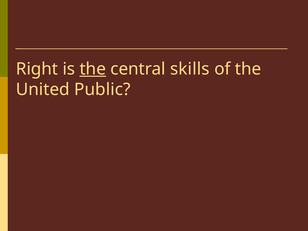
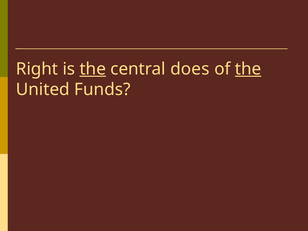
skills: skills -> does (190, 69)
the underline: none -> present (248, 69)
Public: Public -> Funds (102, 89)
